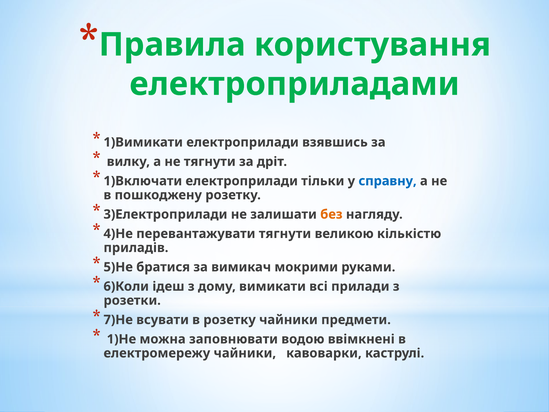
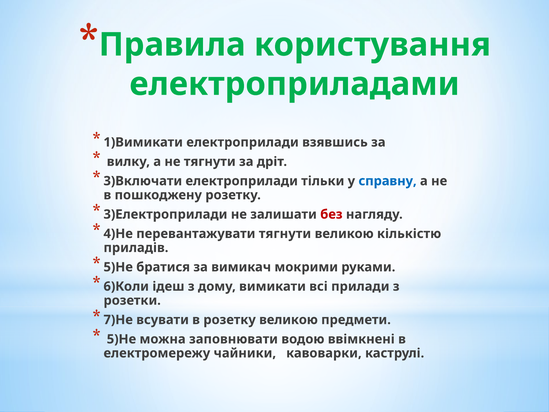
1)Включати: 1)Включати -> 3)Включати (143, 181)
без colour: orange -> red (331, 214)
розетку чайники: чайники -> великою (288, 320)
1)Не: 1)Не -> 5)Не (121, 339)
